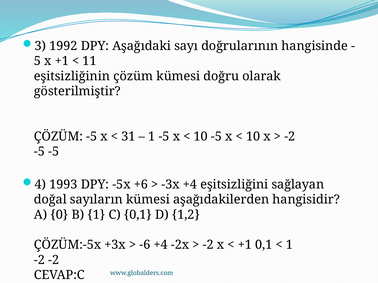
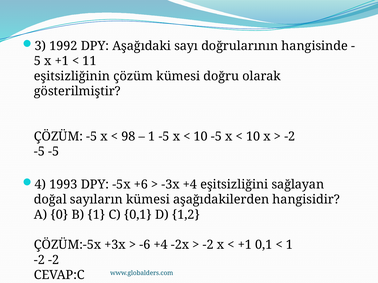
31: 31 -> 98 (128, 137)
